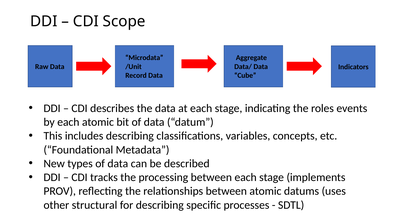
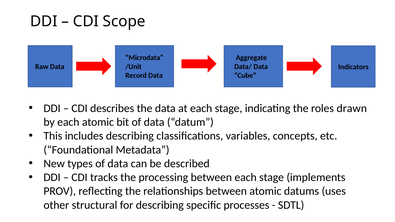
events: events -> drawn (352, 108)
